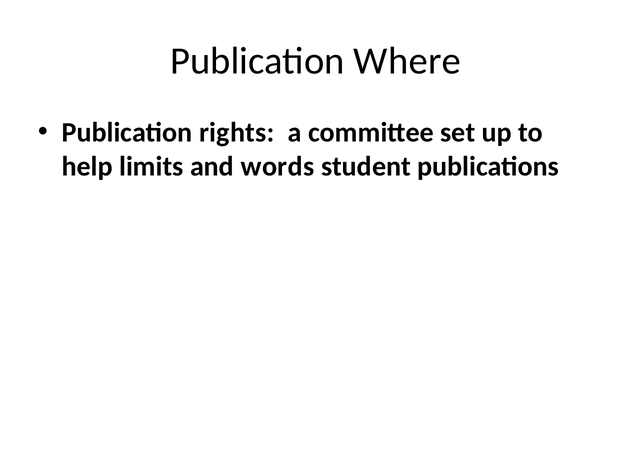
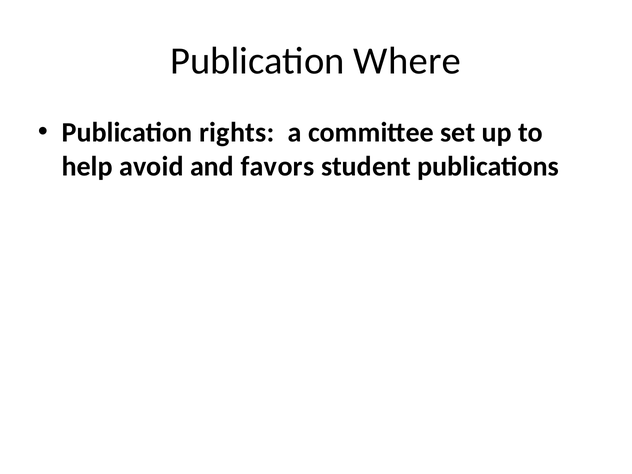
limits: limits -> avoid (151, 166)
words: words -> favors (278, 166)
